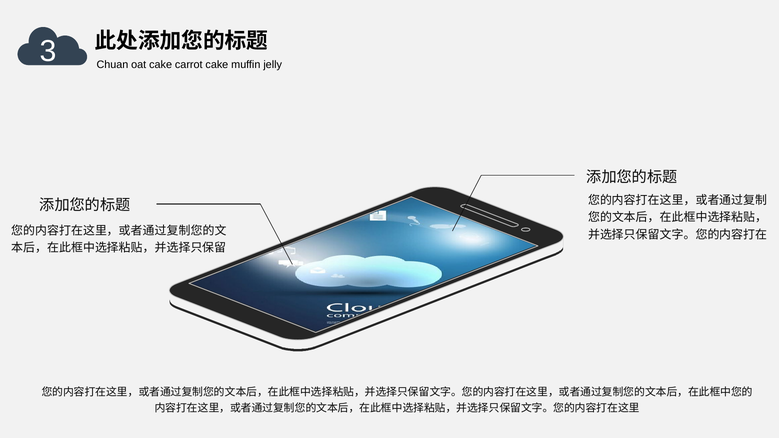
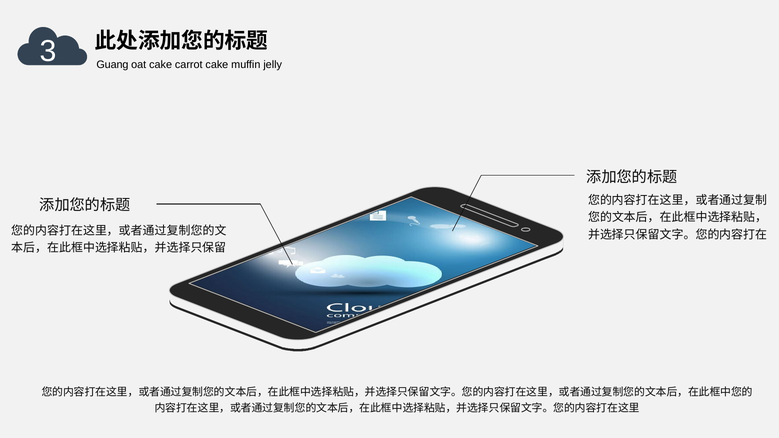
Chuan: Chuan -> Guang (112, 65)
